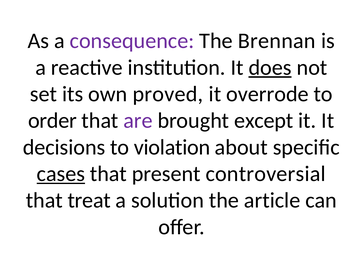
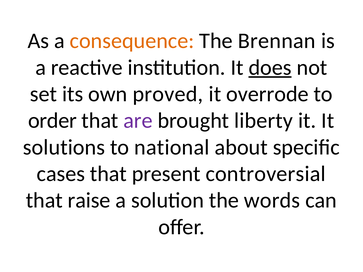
consequence colour: purple -> orange (132, 41)
except: except -> liberty (264, 121)
decisions: decisions -> solutions (64, 147)
violation: violation -> national (172, 147)
cases underline: present -> none (61, 174)
treat: treat -> raise (89, 201)
article: article -> words (272, 201)
